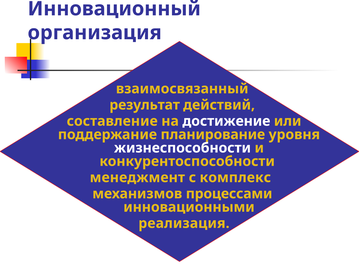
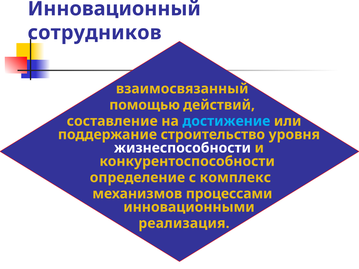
организация: организация -> сотрудников (95, 33)
результат: результат -> помощью (145, 105)
достижение colour: white -> light blue (226, 121)
планирование: планирование -> строительство (213, 135)
менеджмент: менеджмент -> определение (137, 178)
